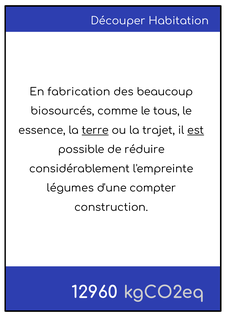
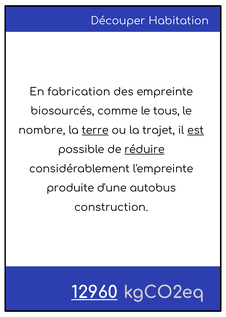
beaucoup: beaucoup -> empreinte (165, 92)
essence: essence -> nombre (42, 130)
réduire underline: none -> present (145, 149)
légumes: légumes -> produite (70, 188)
compter: compter -> autobus (153, 188)
12960 underline: none -> present (94, 292)
